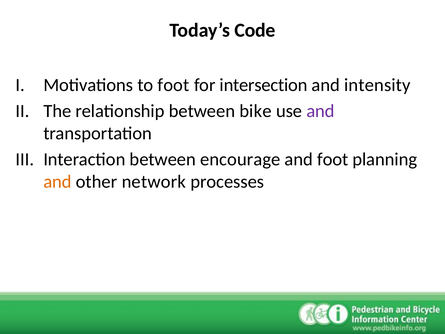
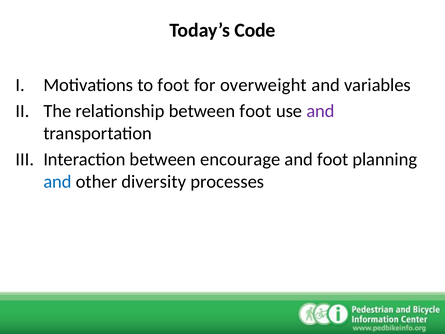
intersection: intersection -> overweight (263, 85)
intensity: intensity -> variables (377, 85)
between bike: bike -> foot (255, 111)
and colour: orange -> blue (58, 182)
network: network -> diversity (154, 182)
